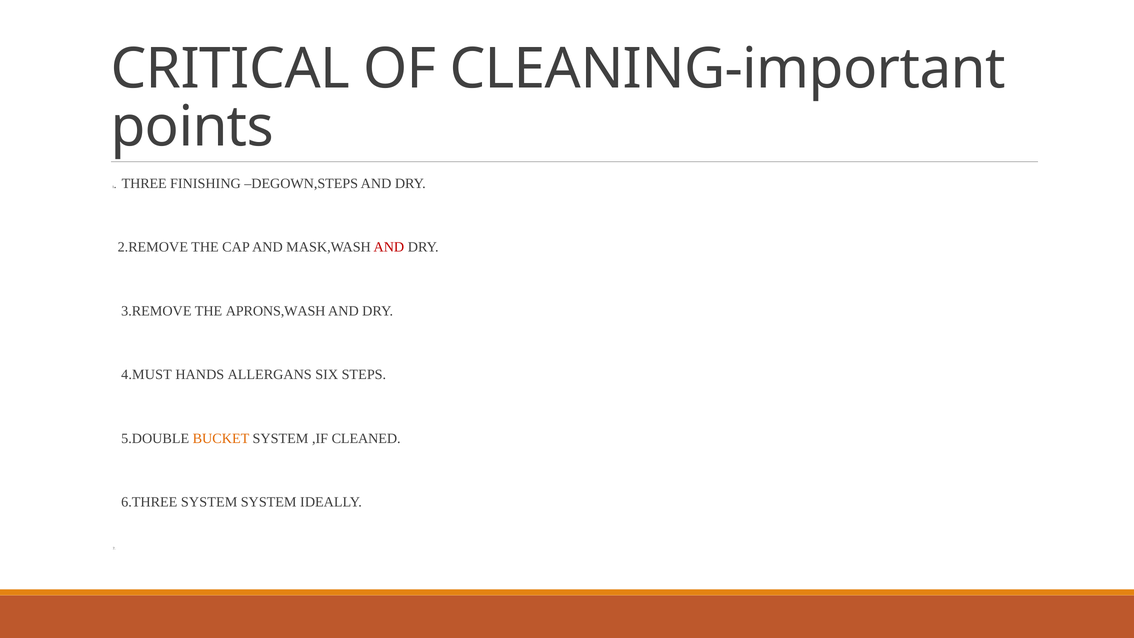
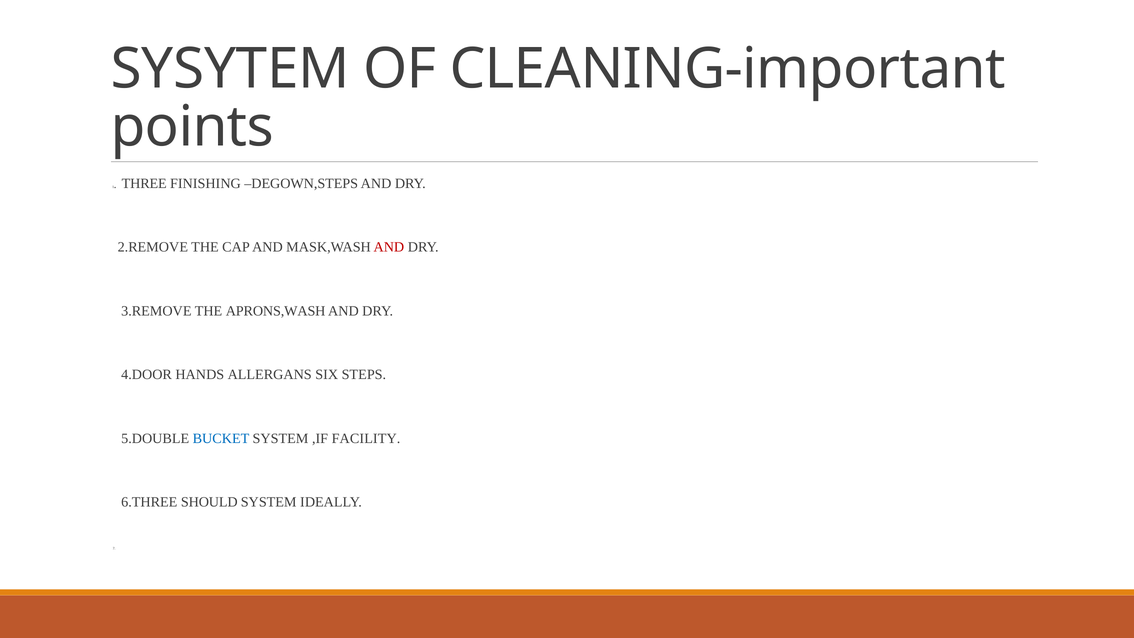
CRITICAL: CRITICAL -> SYSYTEM (230, 69)
4.MUST: 4.MUST -> 4.DOOR (147, 375)
BUCKET colour: orange -> blue (221, 438)
CLEANED: CLEANED -> FACILITY (366, 438)
6.THREE SYSTEM: SYSTEM -> SHOULD (209, 502)
